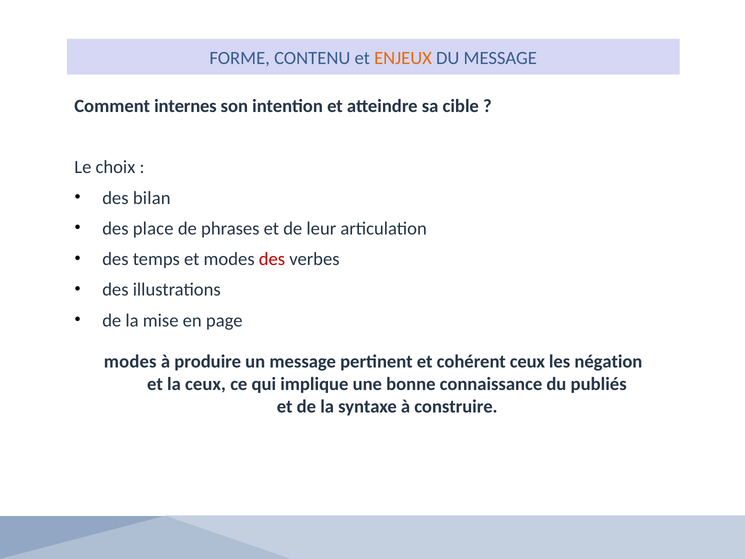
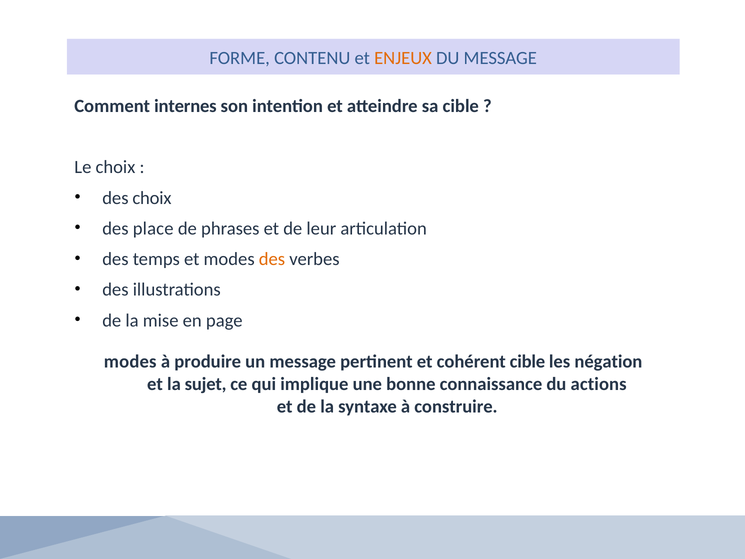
des bilan: bilan -> choix (152, 198)
des colour: red -> orange (272, 259)
cohérent ceux: ceux -> cible (527, 362)
la ceux: ceux -> sujet (206, 384)
publiés: publiés -> actions (599, 384)
